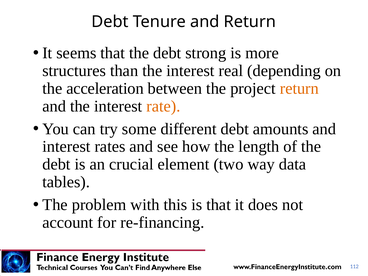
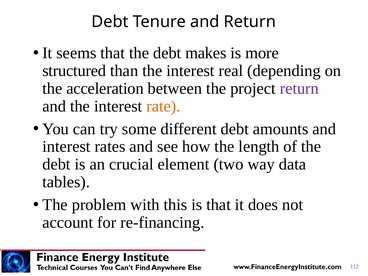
strong: strong -> makes (206, 53)
structures: structures -> structured (74, 71)
return colour: orange -> purple (299, 88)
